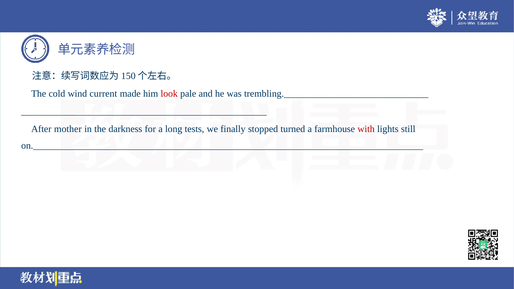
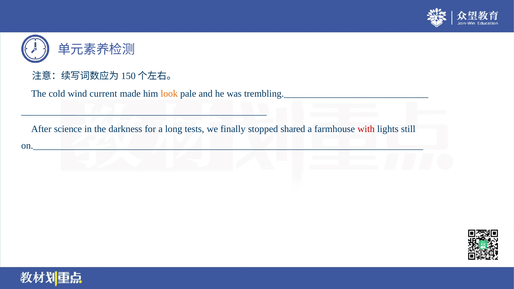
look colour: red -> orange (169, 94)
mother: mother -> science (68, 129)
turned: turned -> shared (293, 129)
